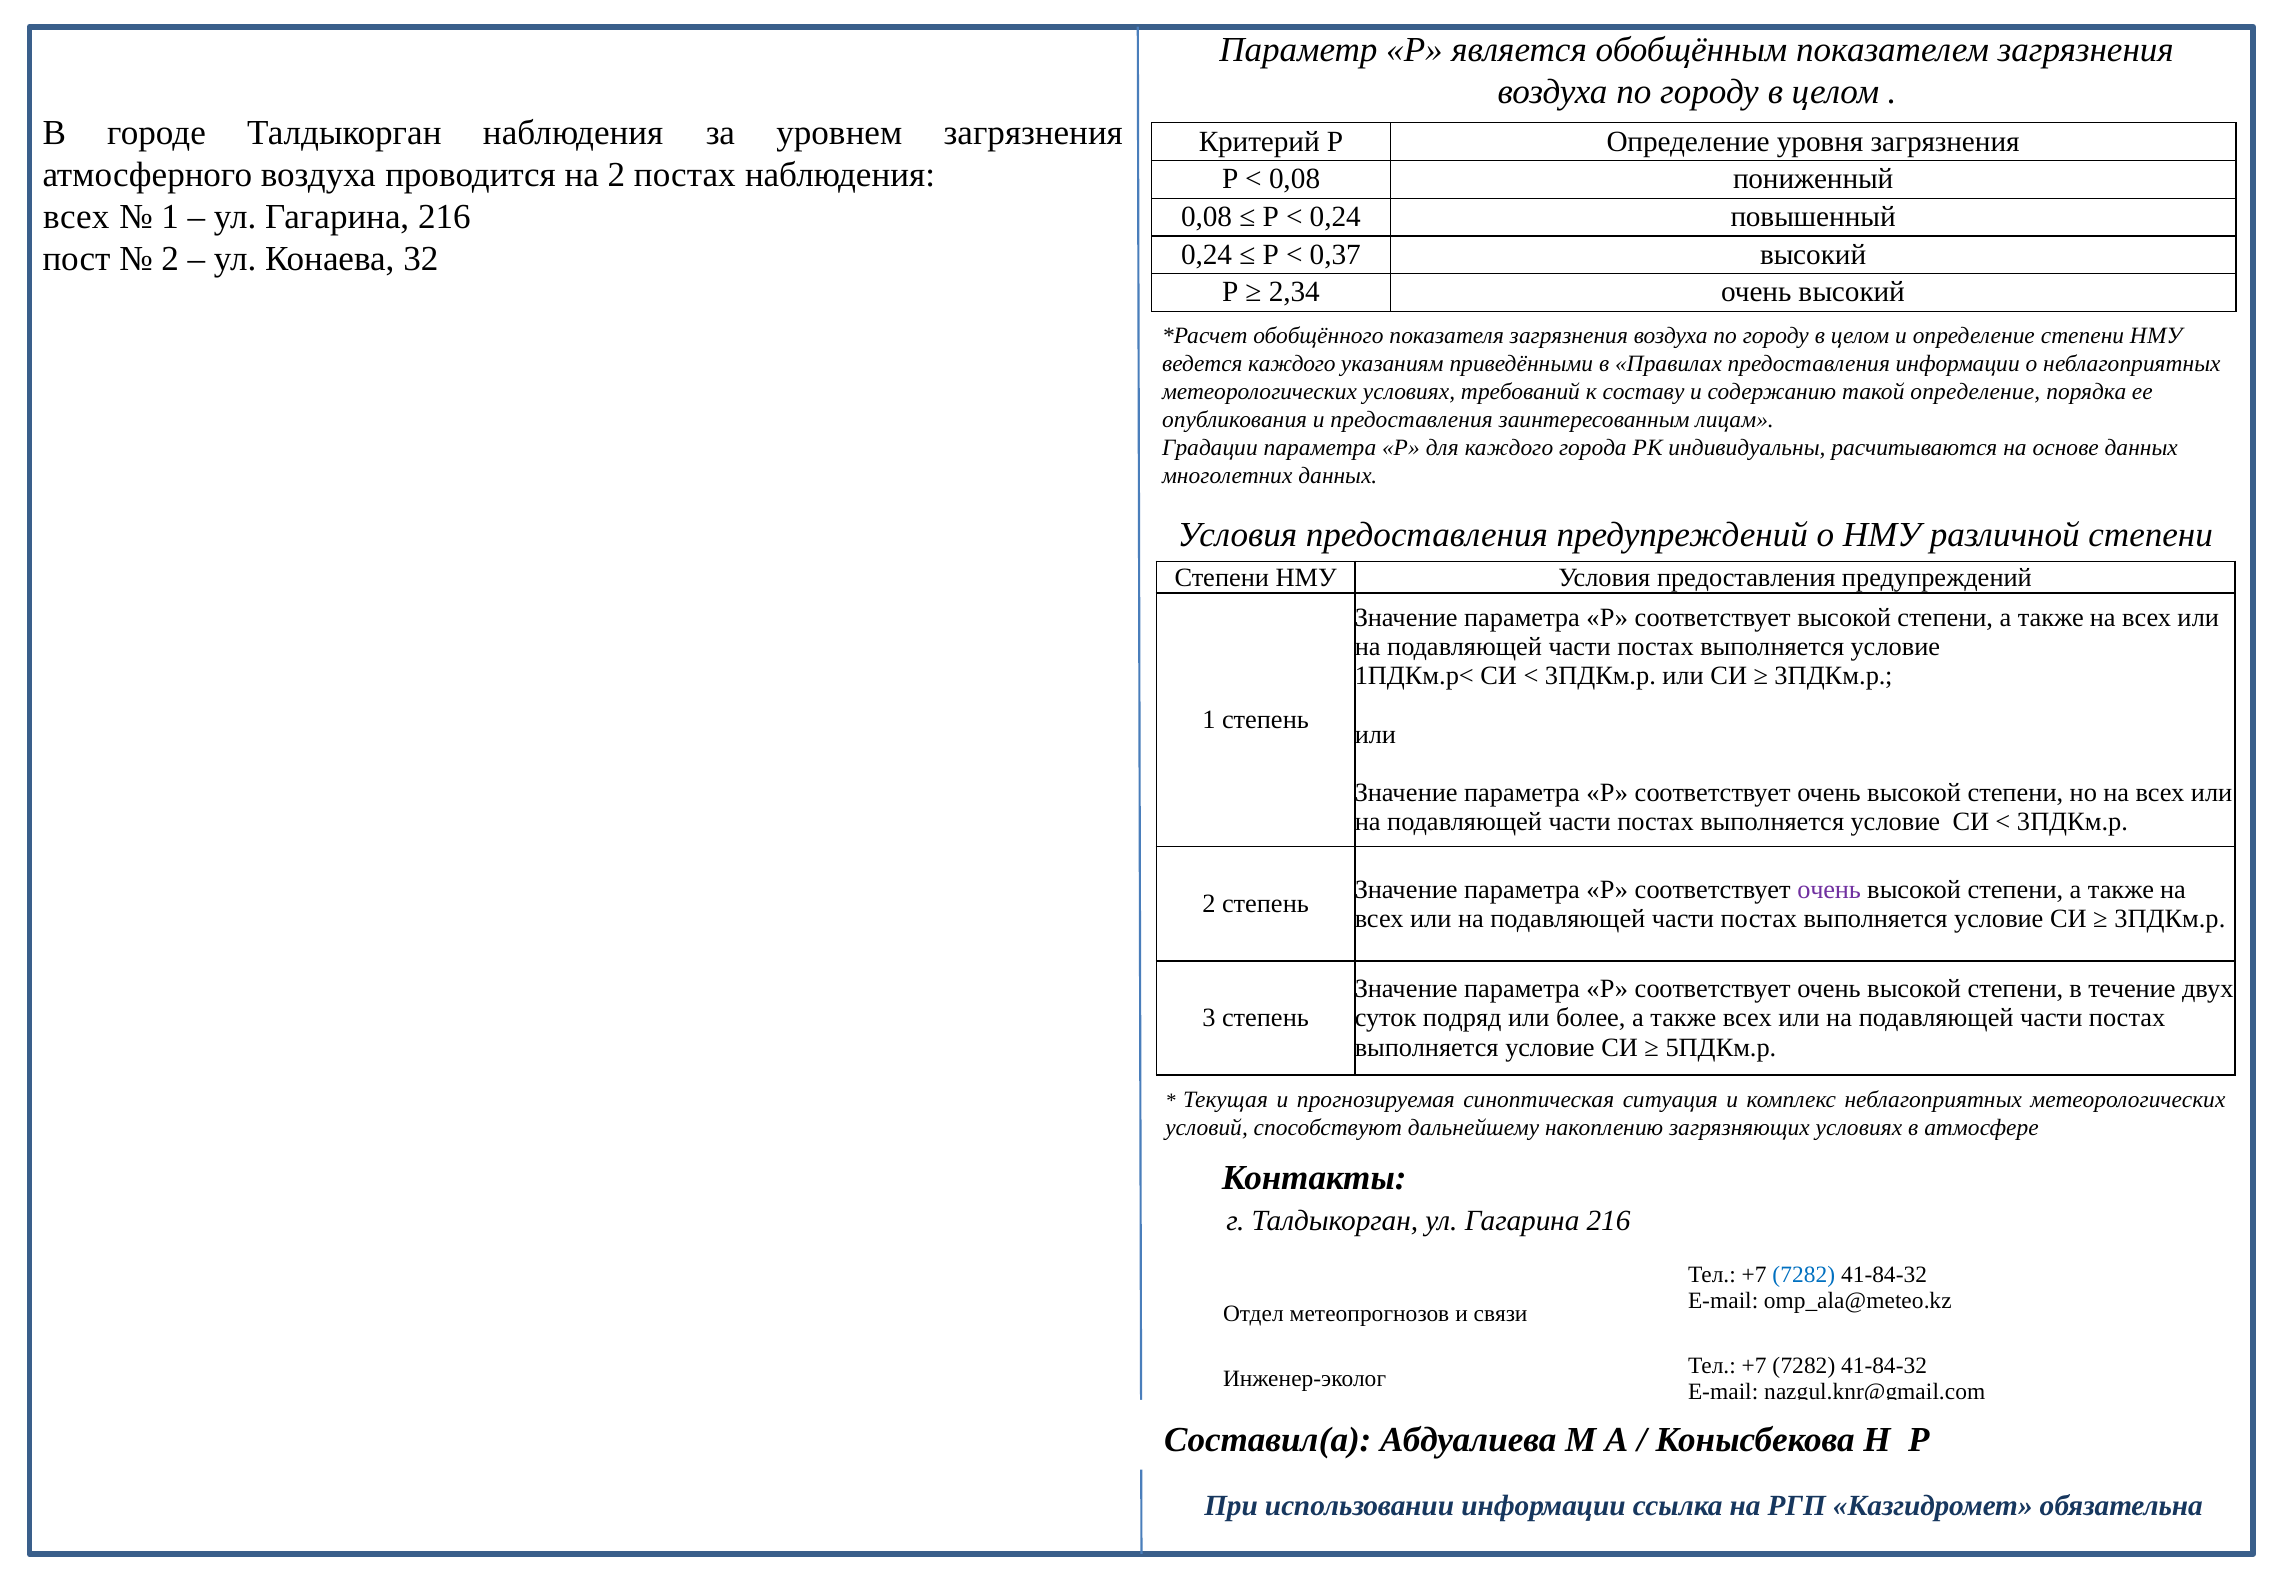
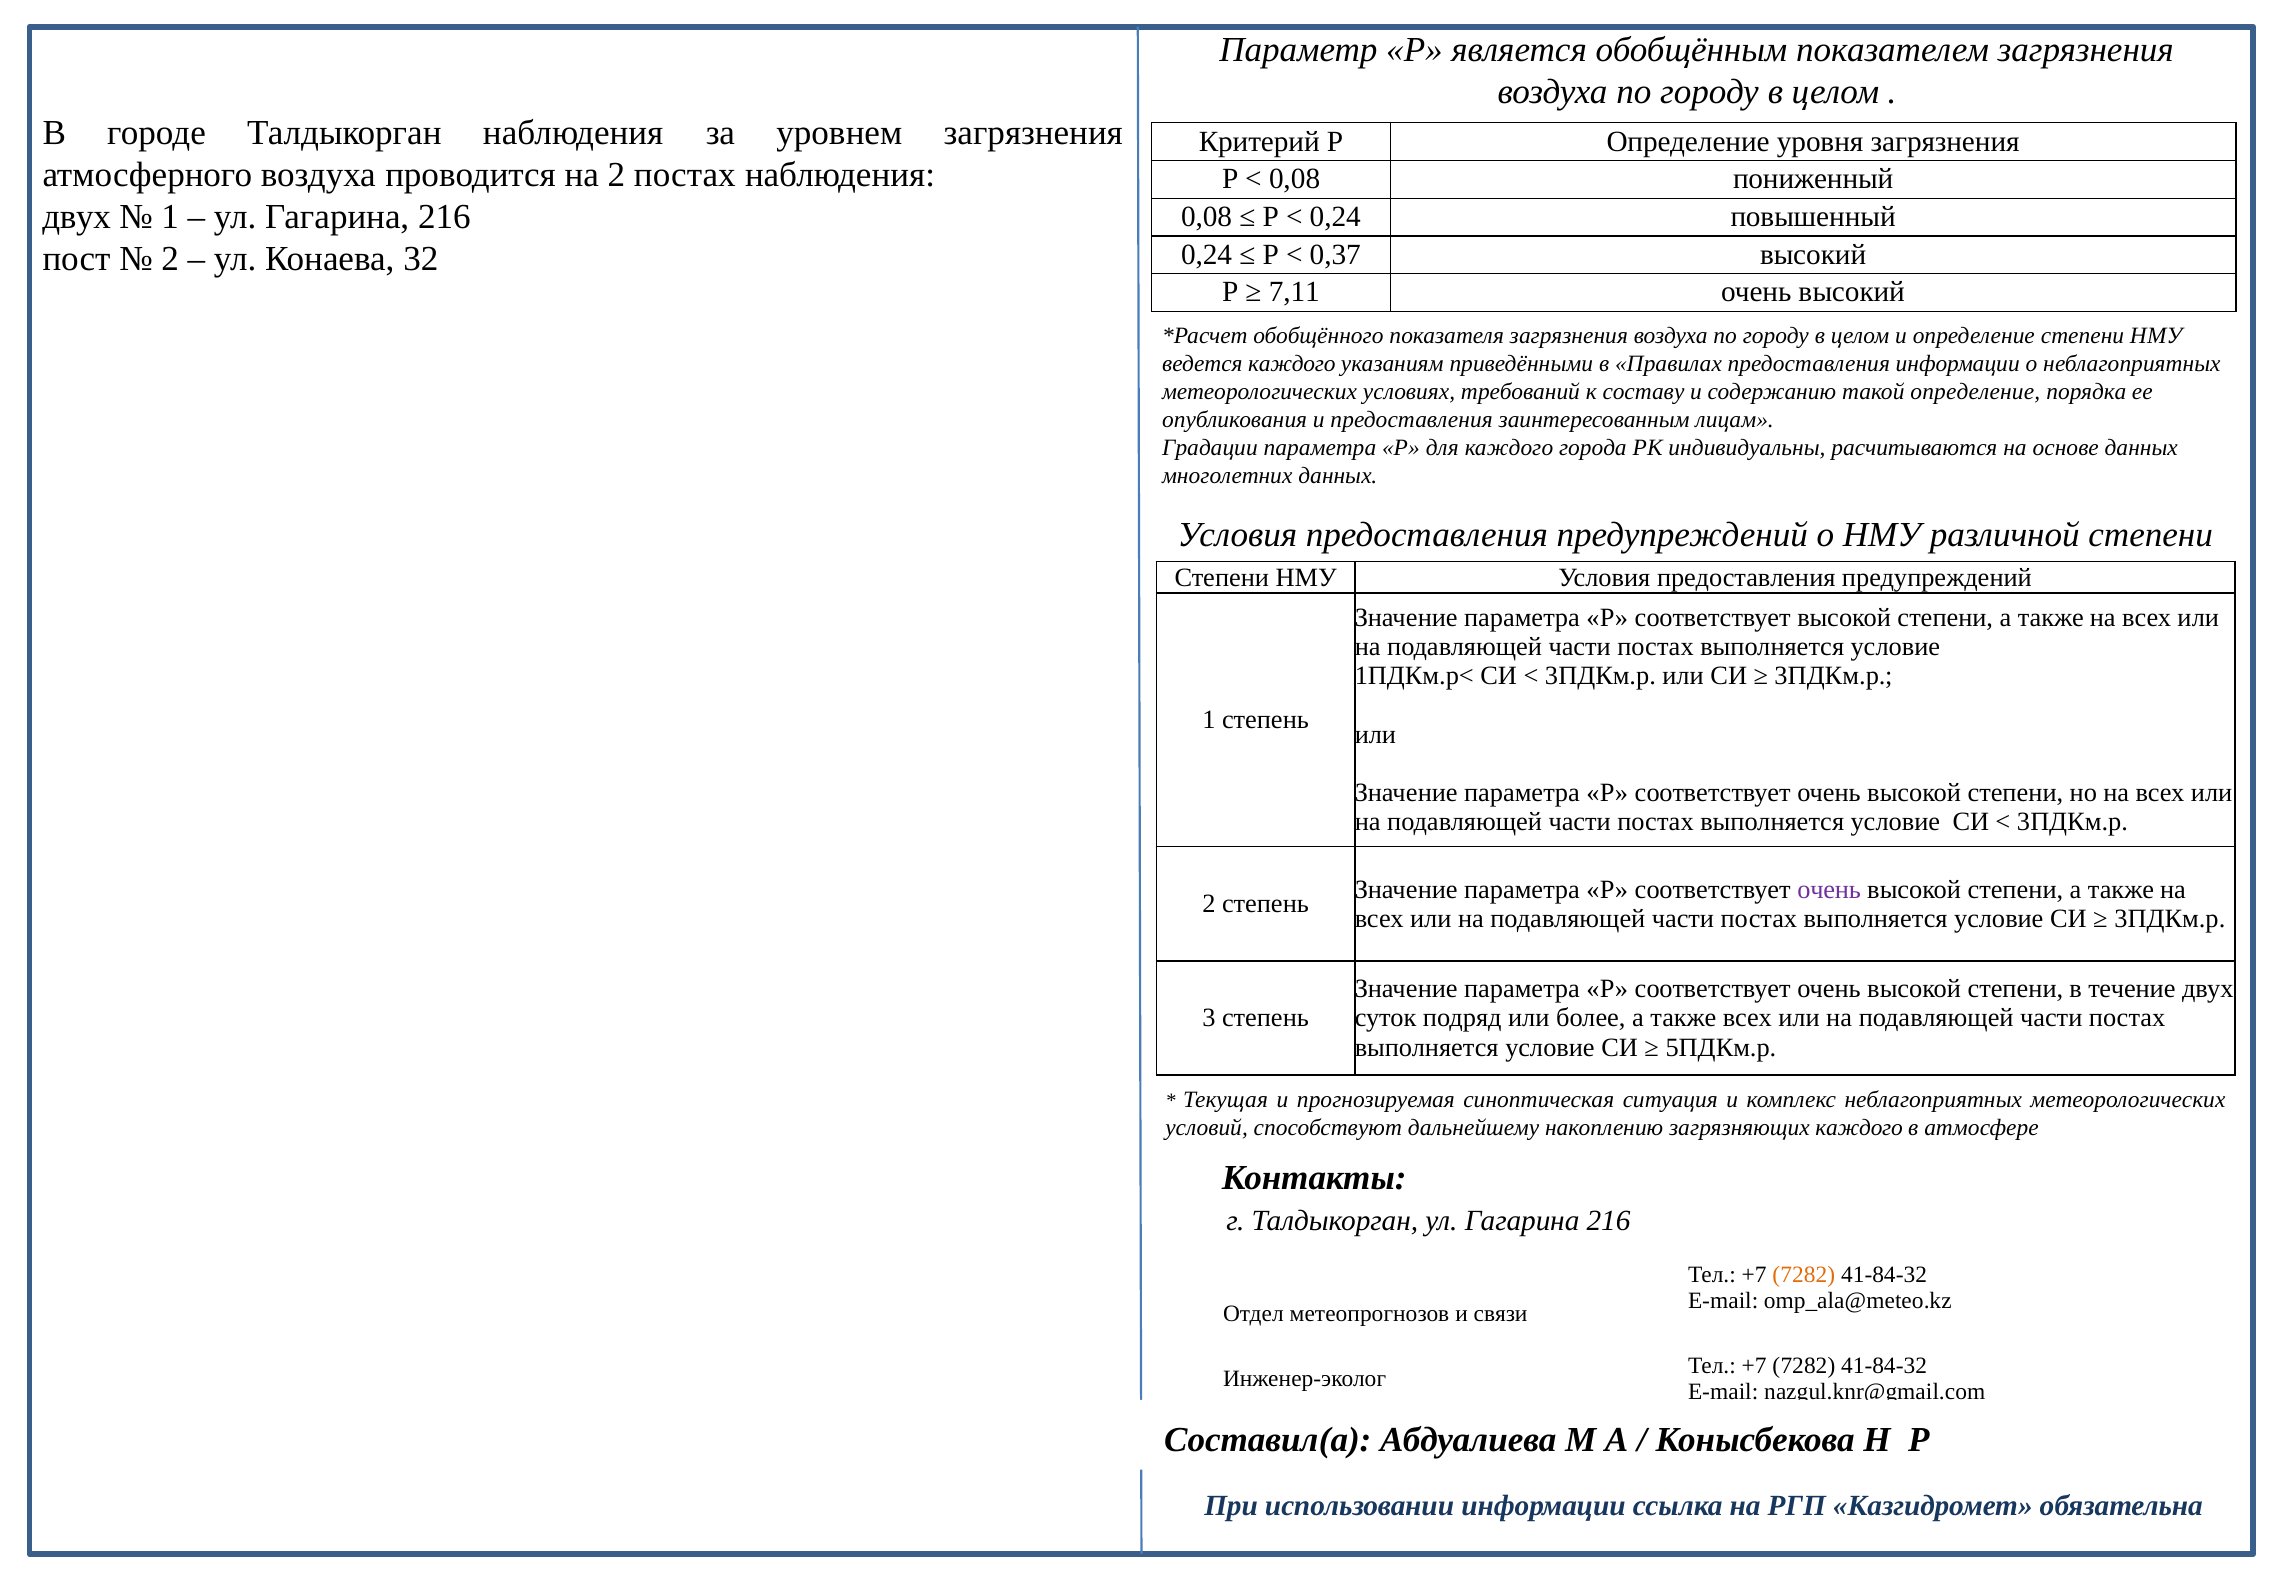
всех: всех -> двух (77, 217)
2,34: 2,34 -> 7,11 (1294, 292)
загрязняющих условиях: условиях -> каждого (1859, 1128)
7282 colour: blue -> orange (1804, 1274)
